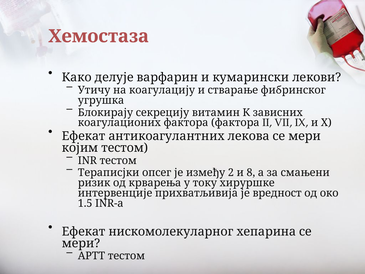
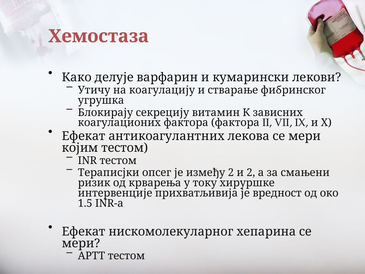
и 8: 8 -> 2 (251, 173)
